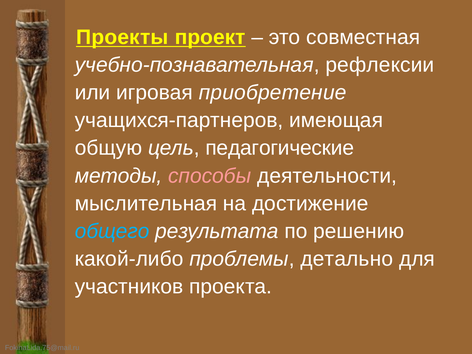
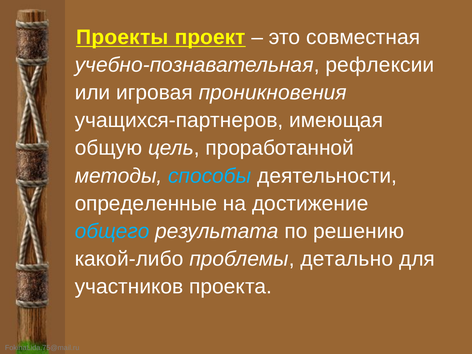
приобретение: приобретение -> проникновения (273, 93)
педагогические: педагогические -> проработанной (280, 148)
способы colour: pink -> light blue (210, 176)
мыслительная: мыслительная -> определенные (146, 203)
